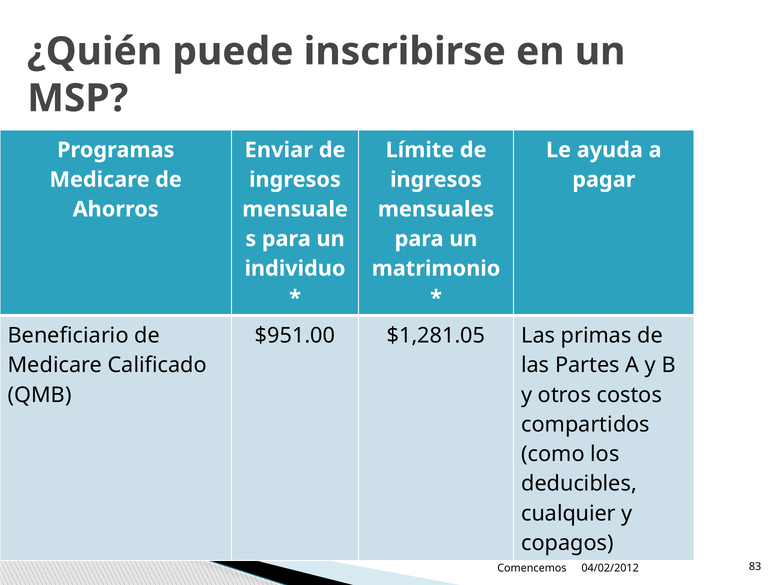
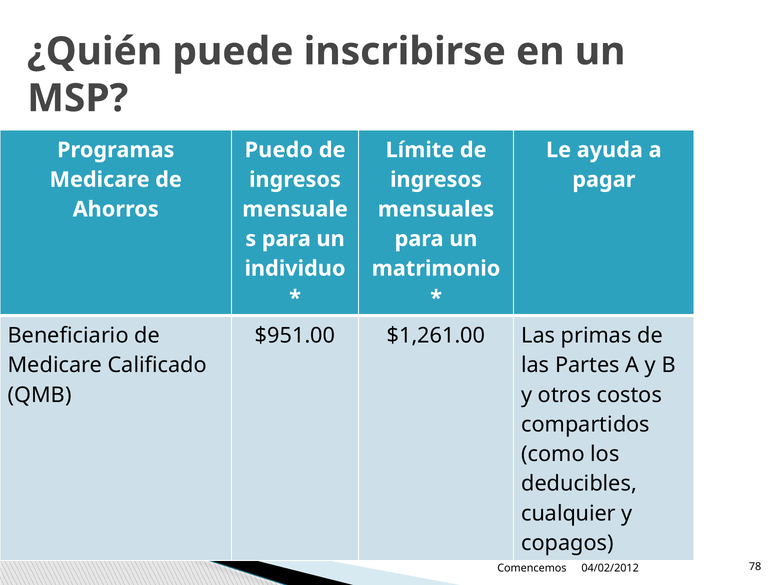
Enviar: Enviar -> Puedo (279, 150)
$1,281.05: $1,281.05 -> $1,261.00 (436, 336)
83: 83 -> 78 (755, 566)
